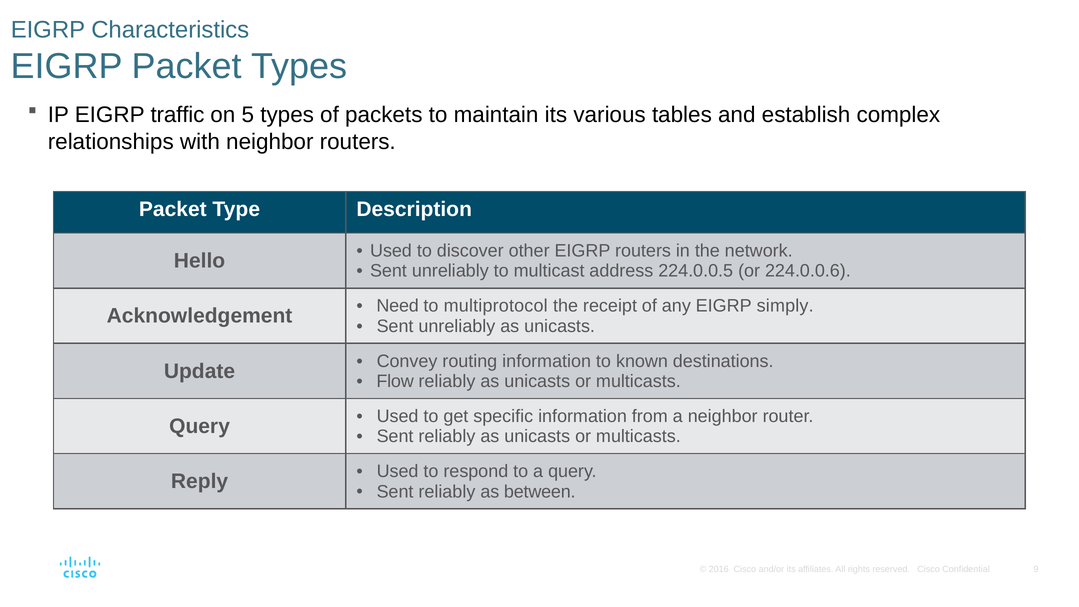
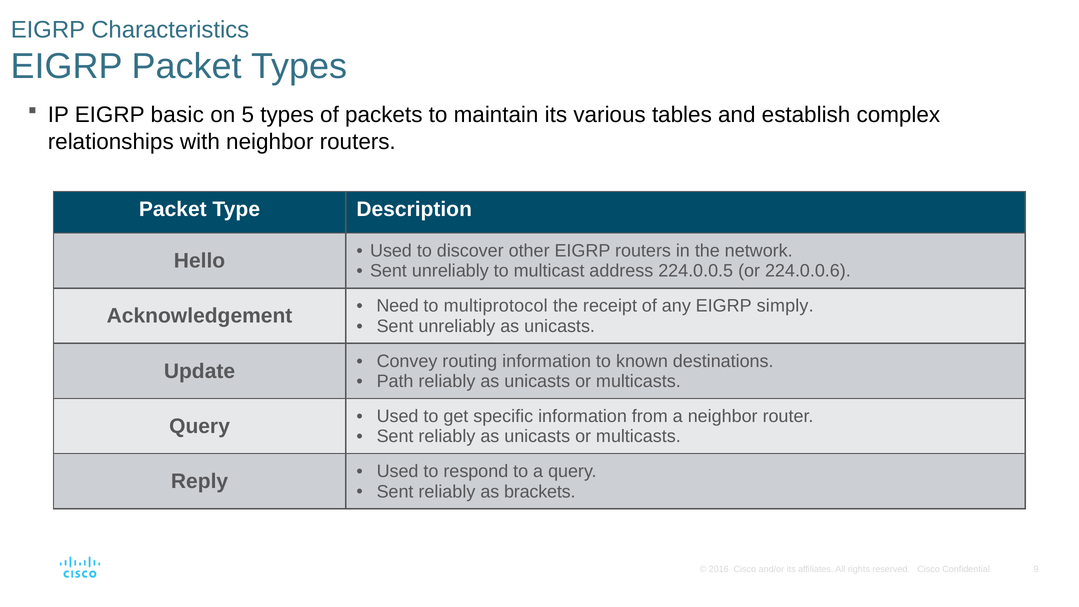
traffic: traffic -> basic (177, 115)
Flow: Flow -> Path (395, 381)
between: between -> brackets (540, 492)
